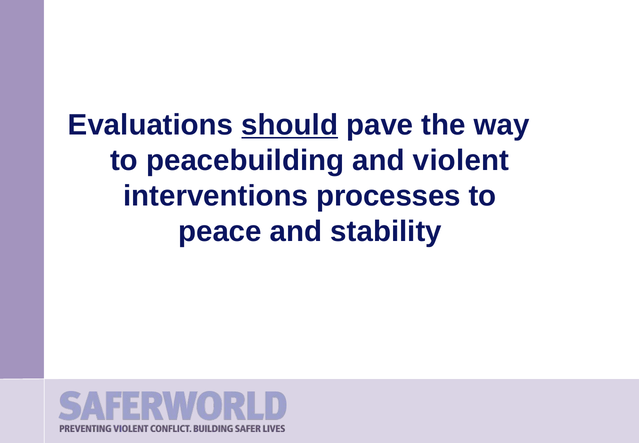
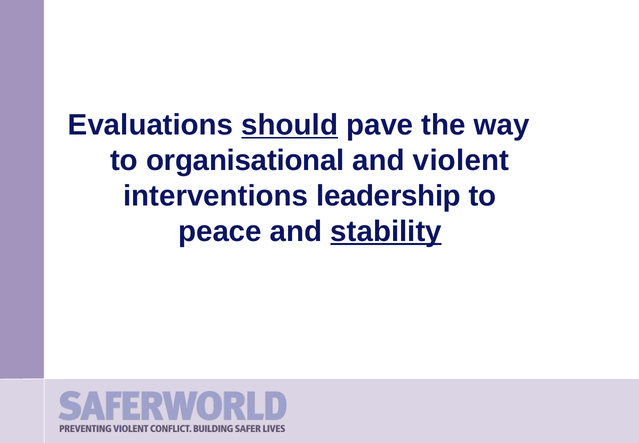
peacebuilding: peacebuilding -> organisational (245, 160)
processes: processes -> leadership (389, 196)
stability underline: none -> present (386, 231)
